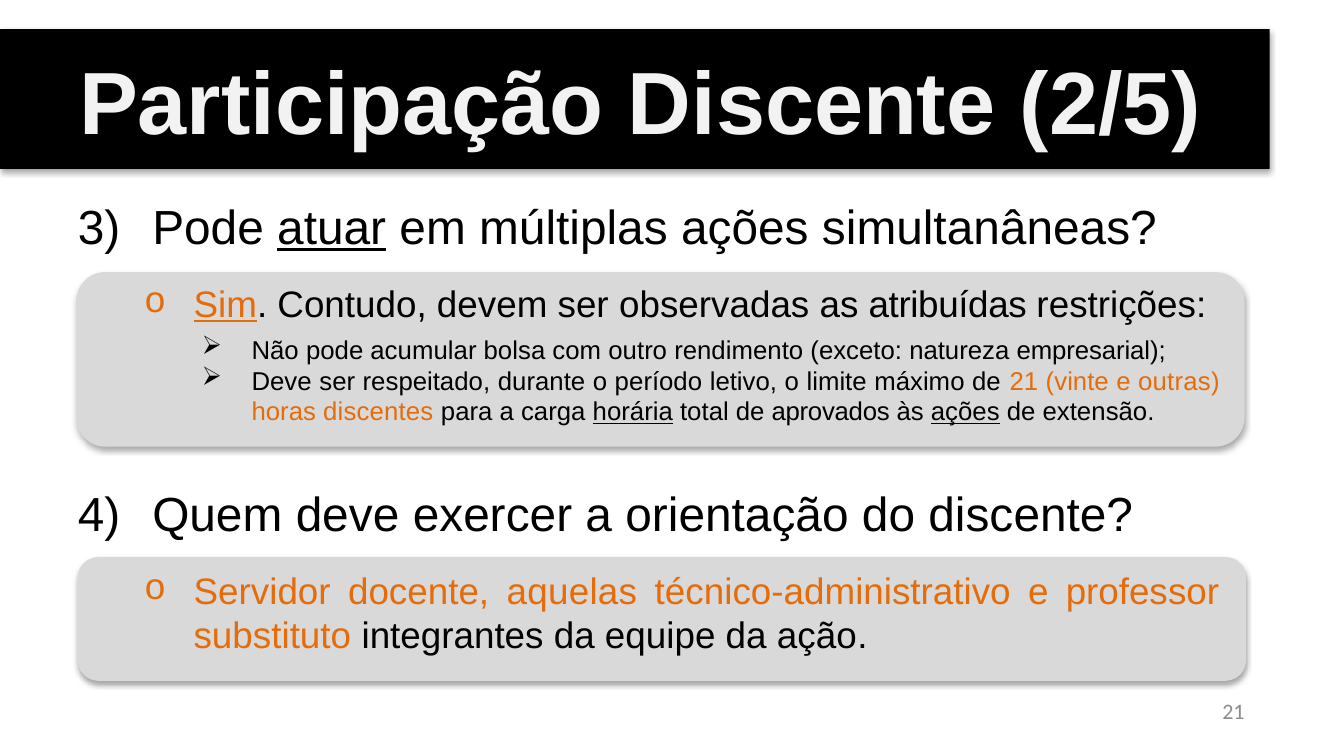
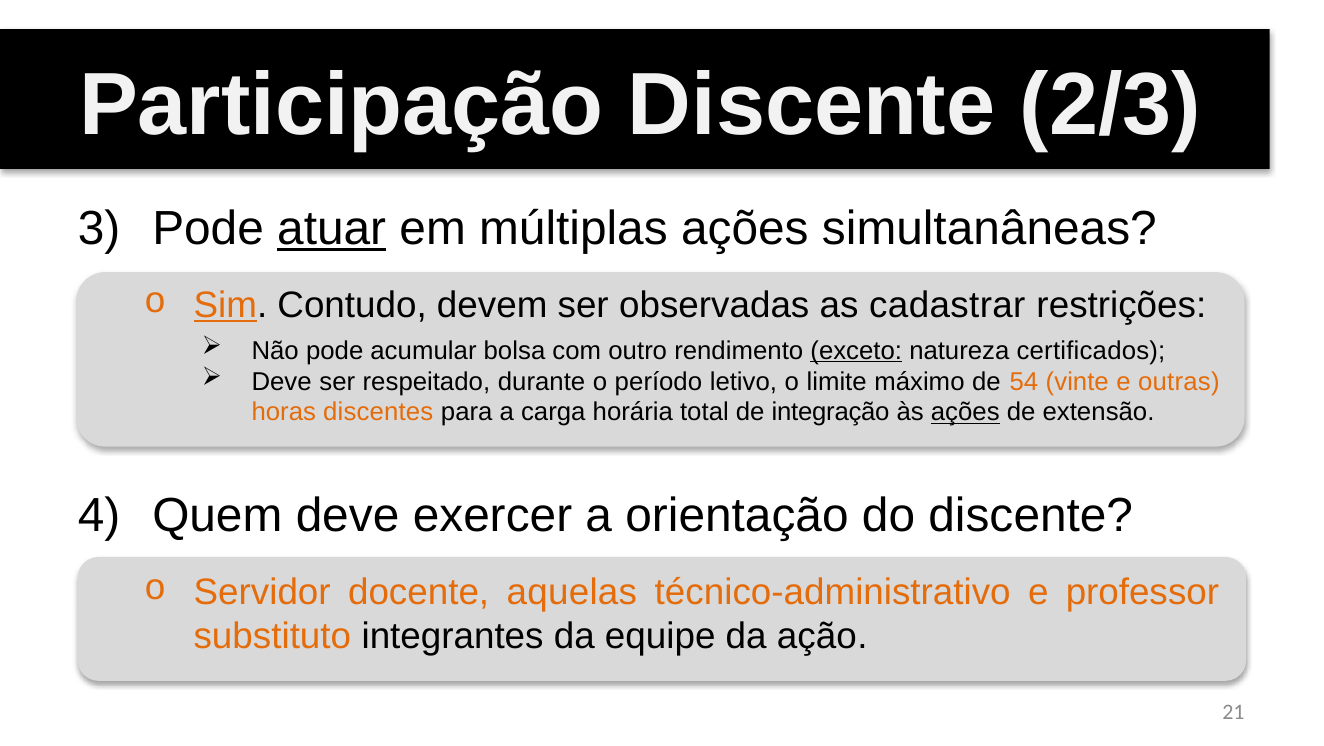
2/5: 2/5 -> 2/3 (1110, 105)
atribuídas: atribuídas -> cadastrar (947, 305)
exceto underline: none -> present (856, 350)
empresarial: empresarial -> certificados (1091, 350)
de 21: 21 -> 54 (1024, 381)
horária underline: present -> none (633, 412)
aprovados: aprovados -> integração (831, 412)
